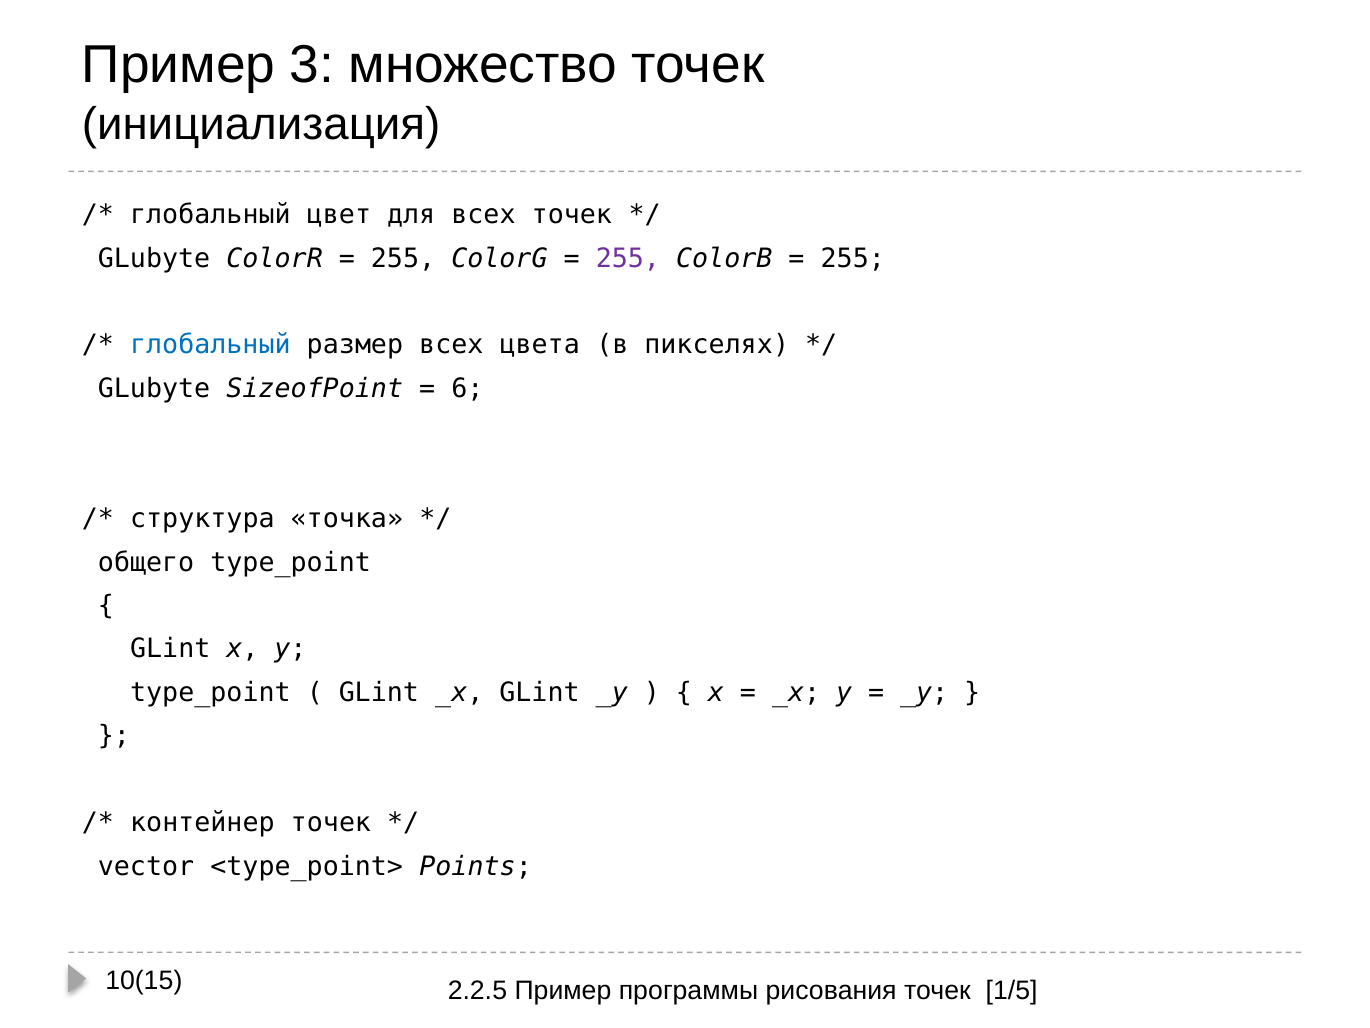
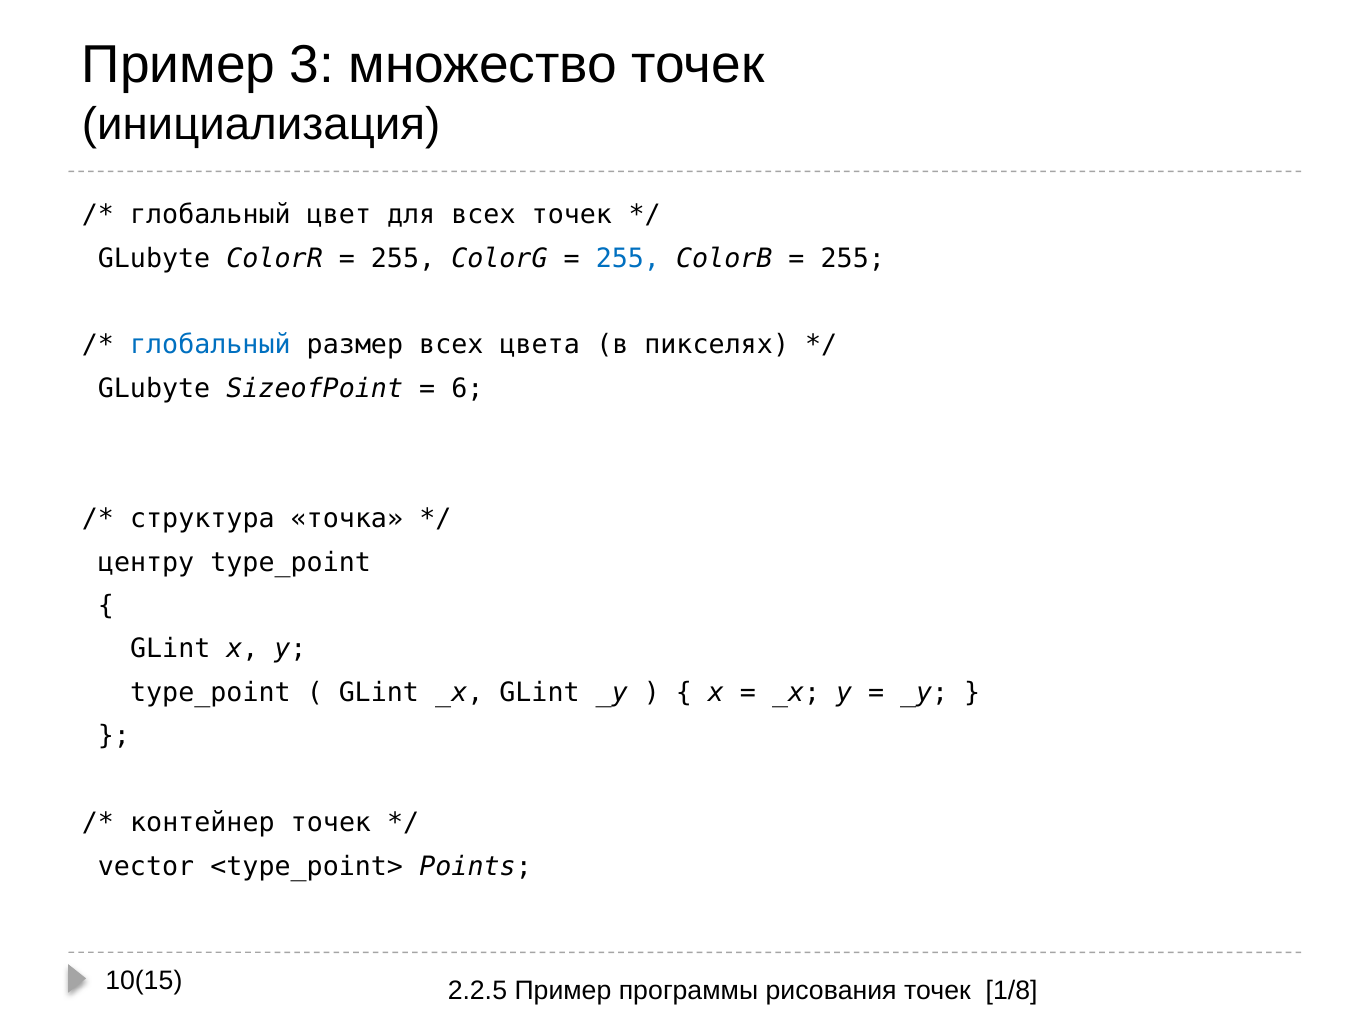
255 colour: purple -> blue (628, 258)
общего: общего -> центру (146, 562)
1/5: 1/5 -> 1/8 (1012, 991)
